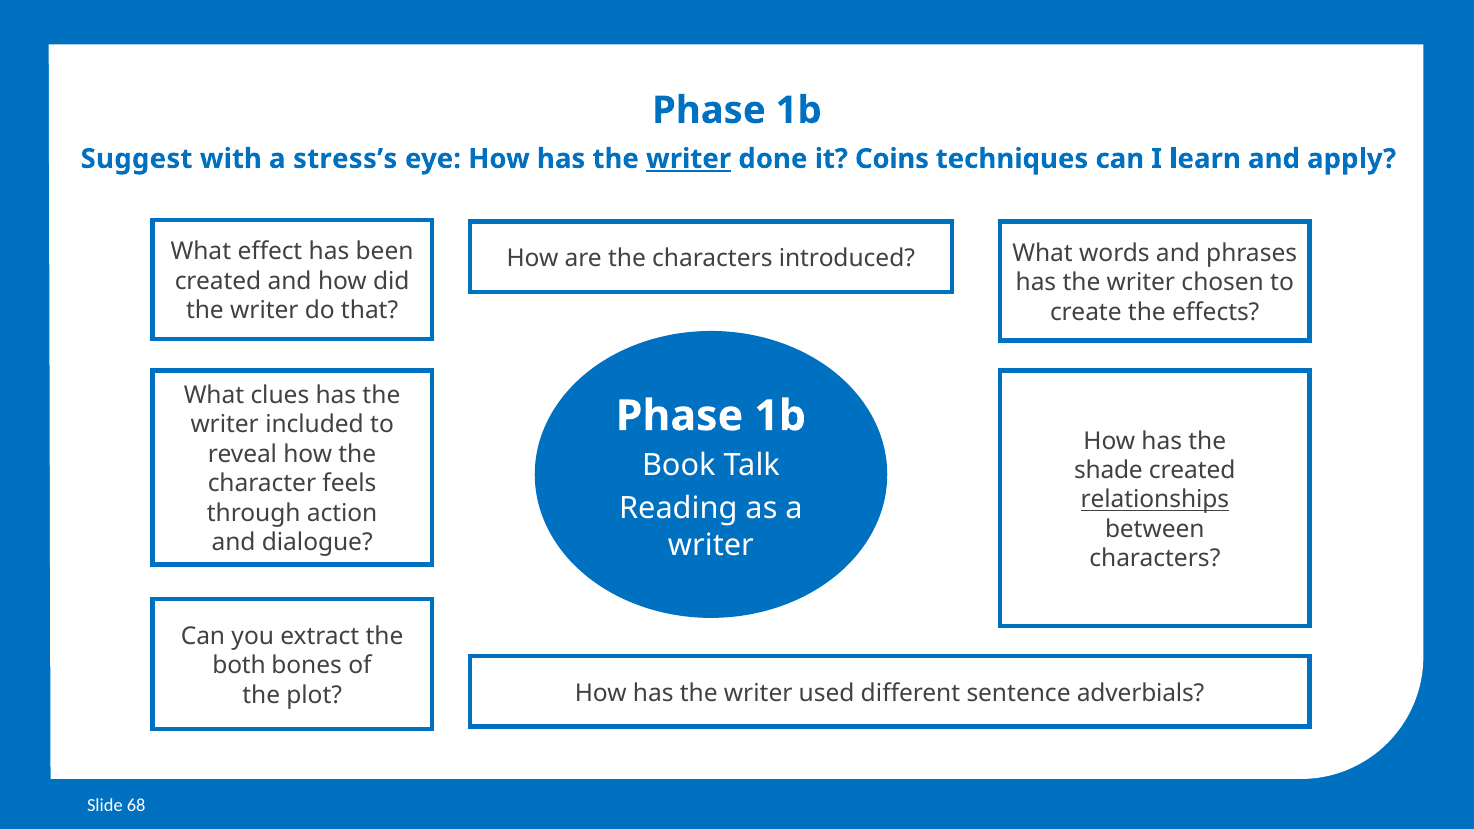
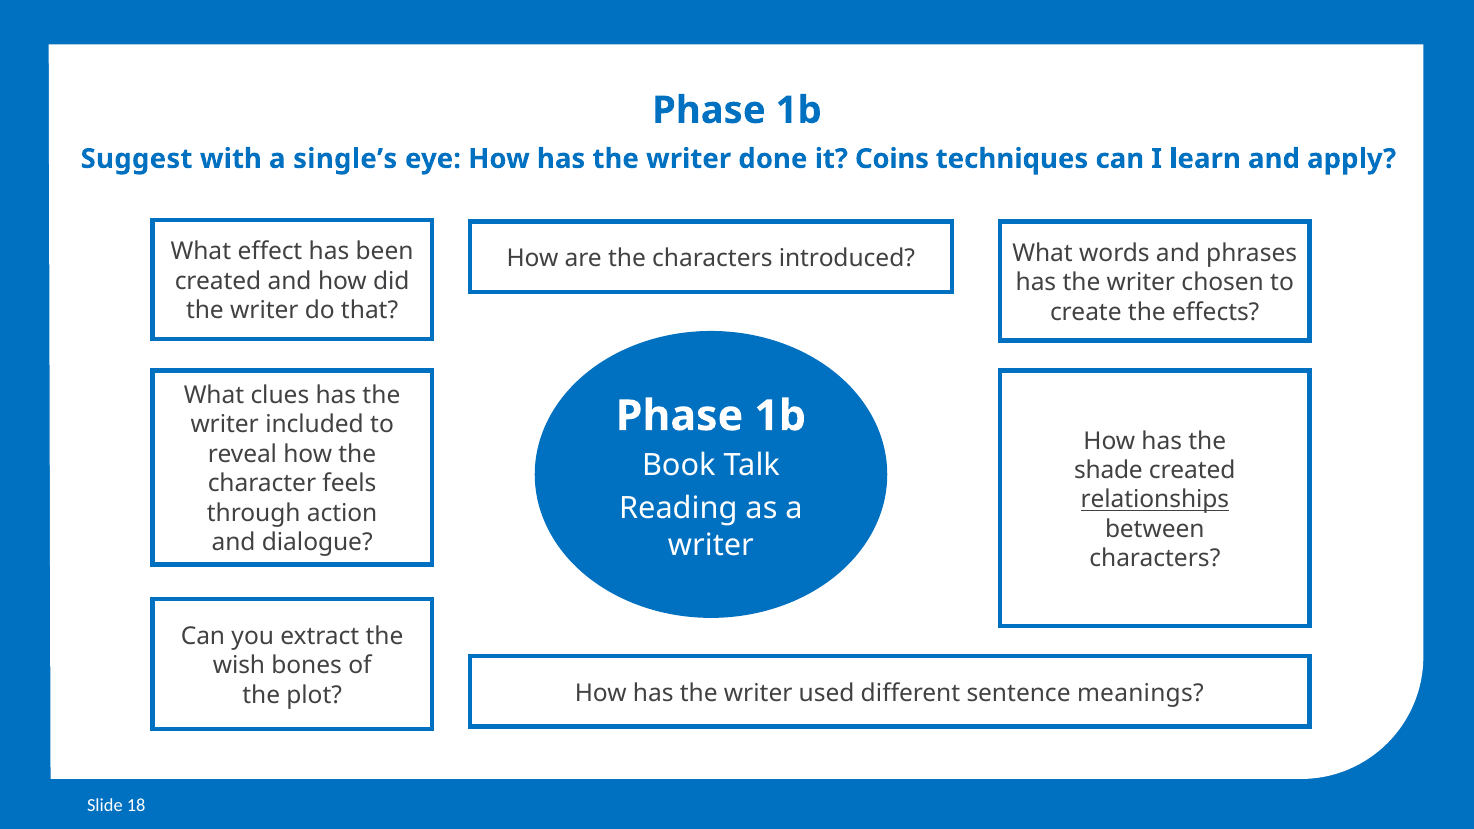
stress’s: stress’s -> single’s (345, 159)
writer underline: present -> none (689, 159)
both: both -> wish (239, 666)
adverbials: adverbials -> meanings (1140, 693)
68: 68 -> 18 (136, 805)
